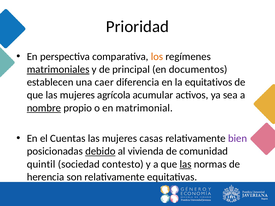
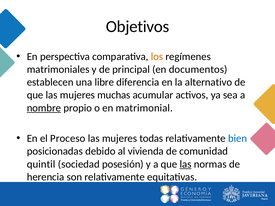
Prioridad: Prioridad -> Objetivos (138, 27)
matrimoniales underline: present -> none (58, 70)
caer: caer -> libre (104, 82)
equitativos: equitativos -> alternativo (209, 82)
agrícola: agrícola -> muchas (114, 95)
Cuentas: Cuentas -> Proceso (68, 139)
casas: casas -> todas (151, 139)
bien colour: purple -> blue (238, 139)
debido underline: present -> none (100, 151)
contesto: contesto -> posesión (123, 164)
